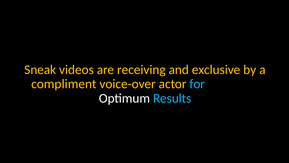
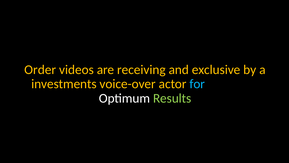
Sneak: Sneak -> Order (40, 69)
compliment: compliment -> investments (64, 84)
Results colour: light blue -> light green (172, 98)
